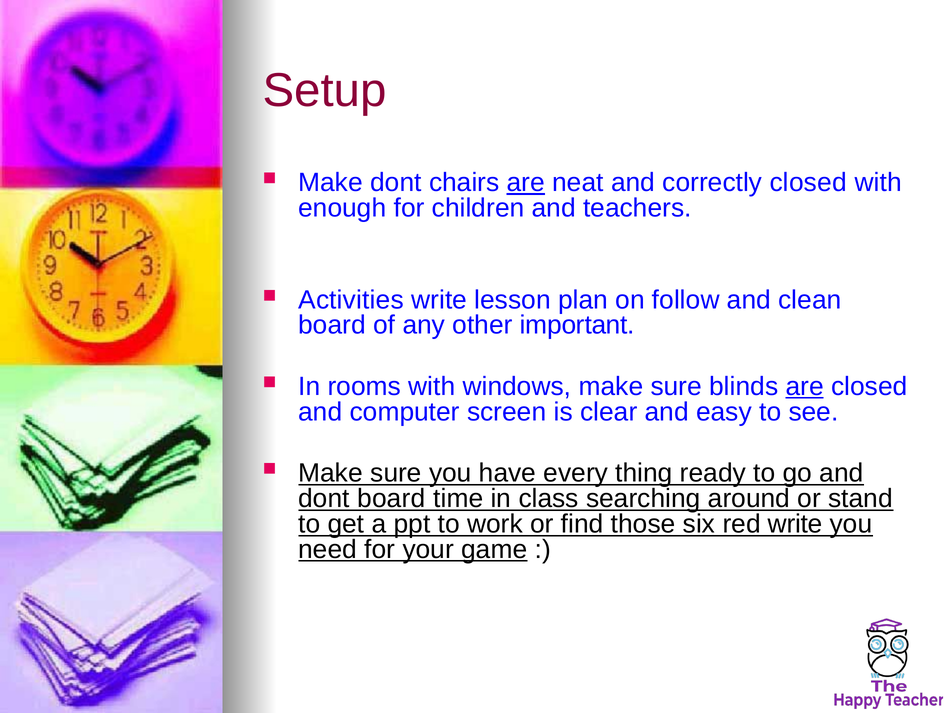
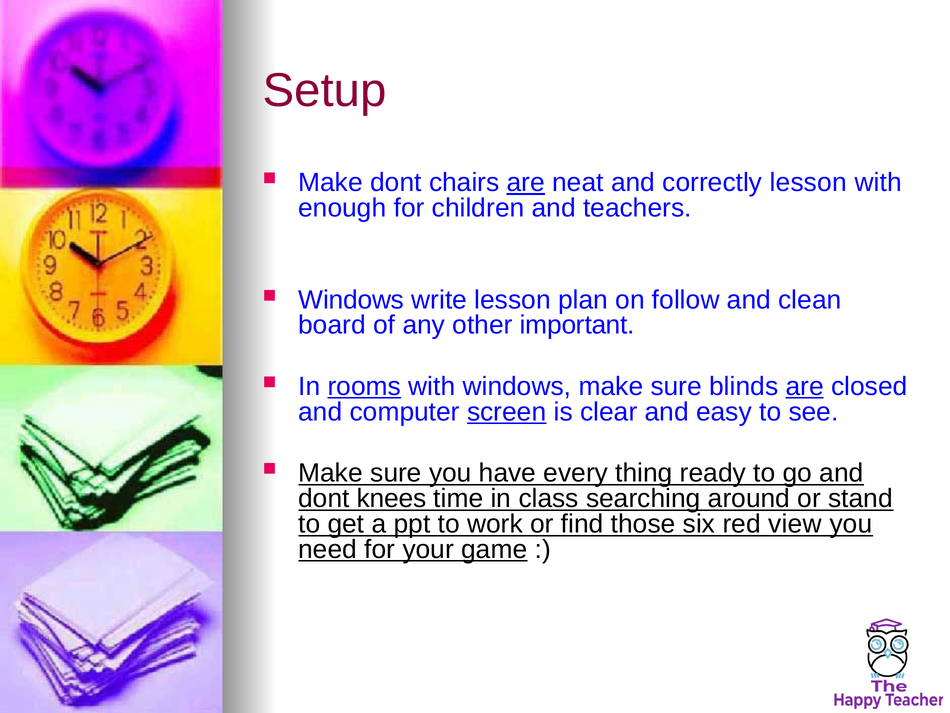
correctly closed: closed -> lesson (808, 182)
Activities: Activities -> Windows (351, 300)
rooms underline: none -> present (364, 386)
screen underline: none -> present (507, 412)
dont board: board -> knees (392, 498)
red write: write -> view (795, 524)
